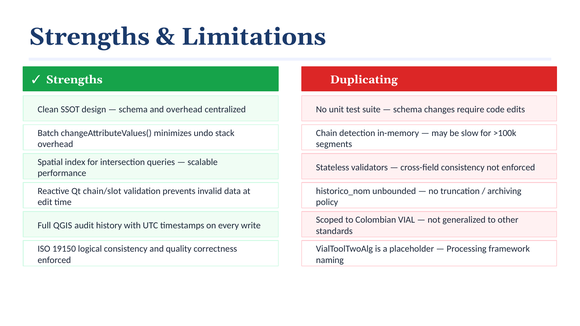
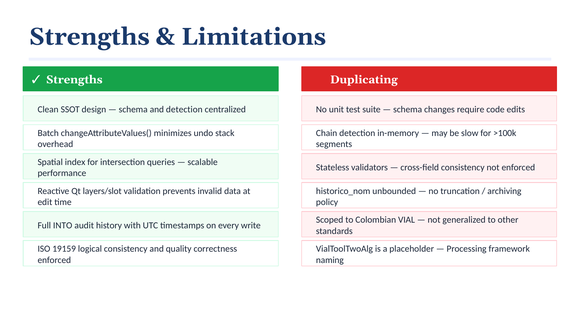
and overhead: overhead -> detection (184, 110)
chain/slot: chain/slot -> layers/slot (102, 191)
QGIS: QGIS -> INTO (63, 226)
19150: 19150 -> 19159 (64, 249)
